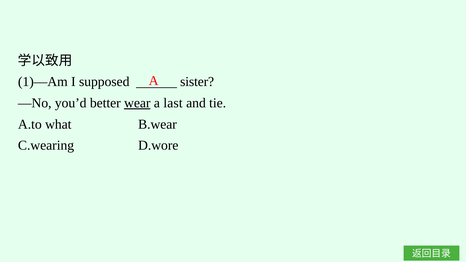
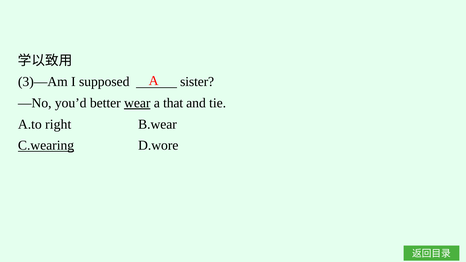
1)—Am: 1)—Am -> 3)—Am (43, 82)
last: last -> that (173, 103)
what: what -> right (58, 124)
C.wearing underline: none -> present (46, 145)
